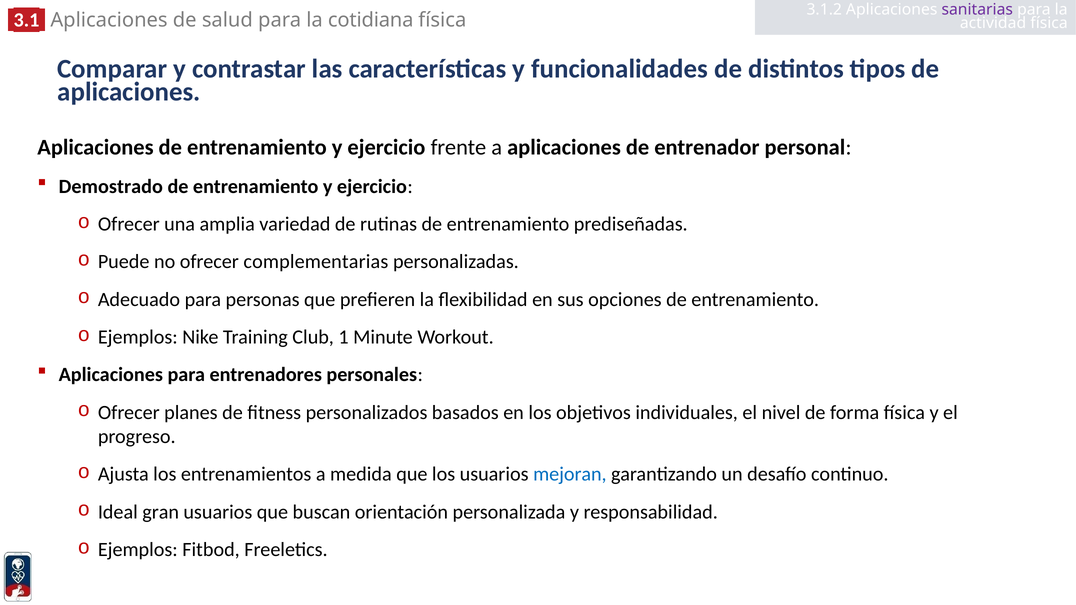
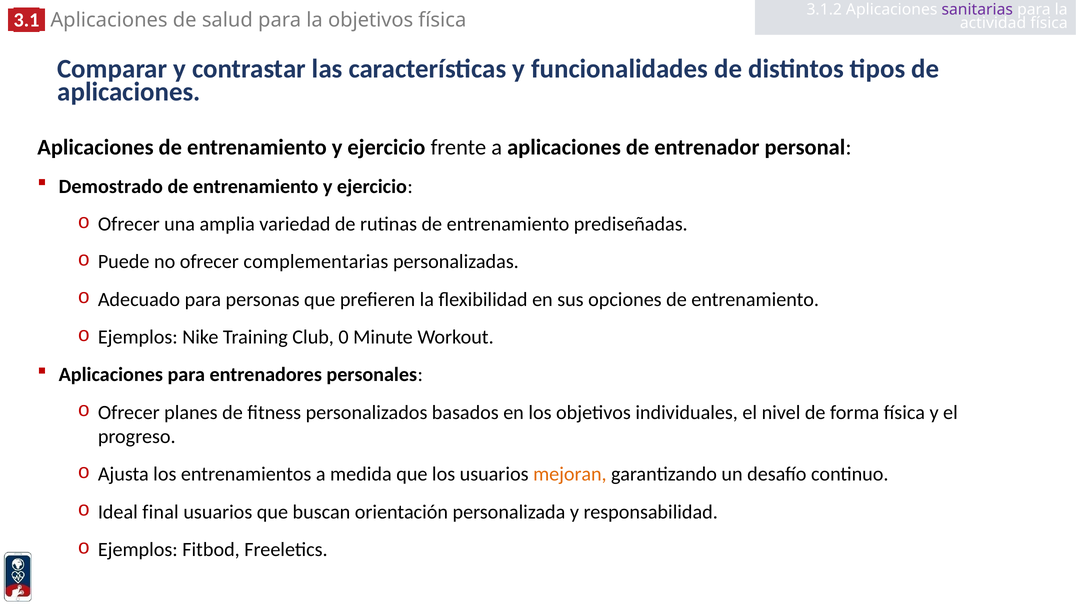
la cotidiana: cotidiana -> objetivos (371, 20)
1: 1 -> 0 (344, 337)
mejoran colour: blue -> orange (570, 474)
gran: gran -> final (161, 512)
